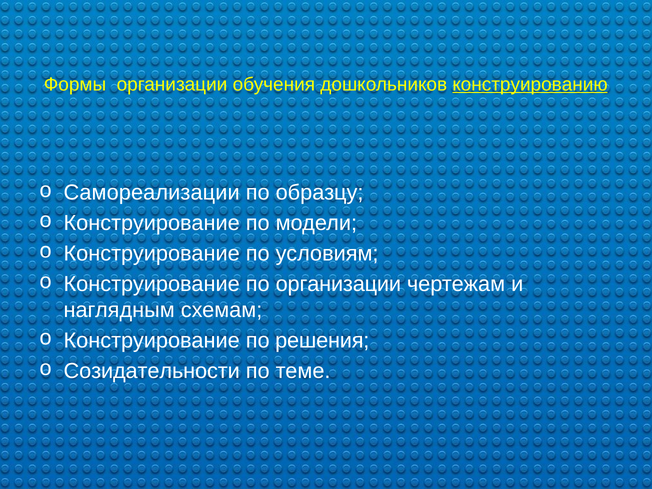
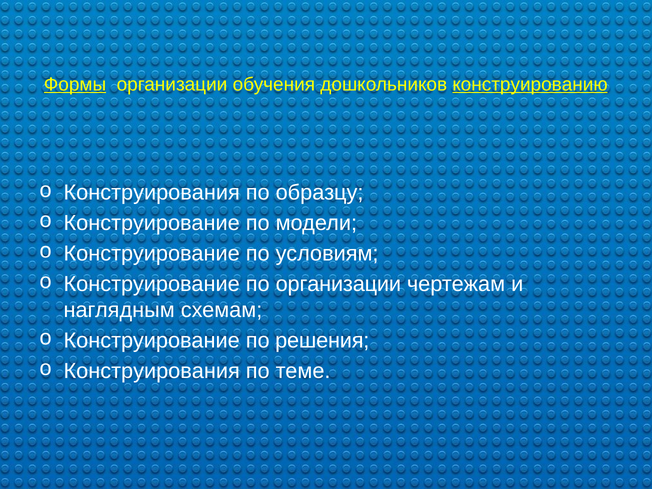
Формы underline: none -> present (75, 84)
Самореализации: Самореализации -> Конструирования (152, 193)
Созидательности: Созидательности -> Конструирования (152, 371)
